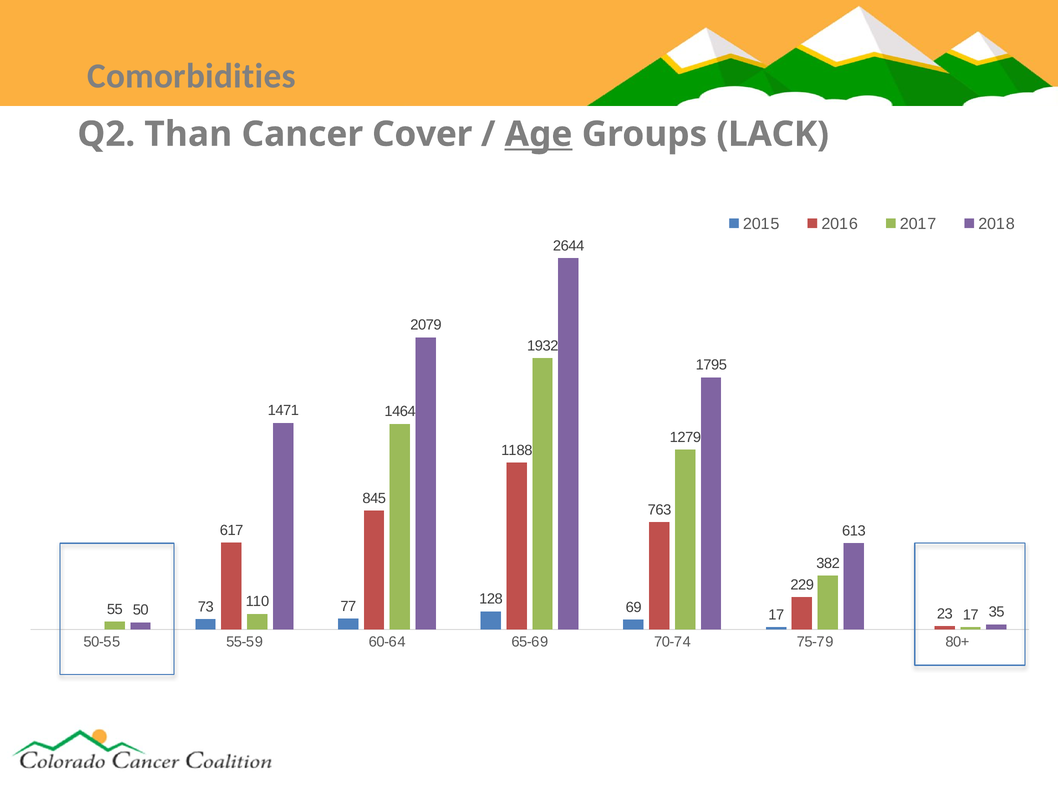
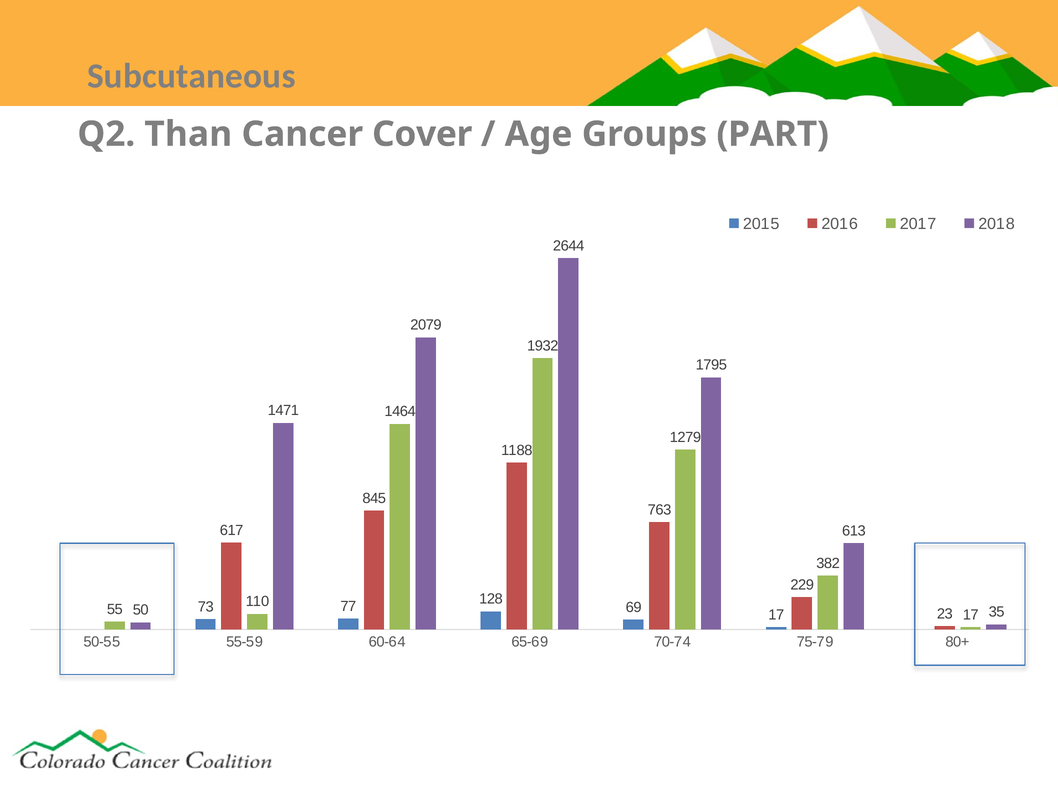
Comorbidities: Comorbidities -> Subcutaneous (191, 76)
Age underline: present -> none (539, 134)
LACK: LACK -> PART (773, 134)
